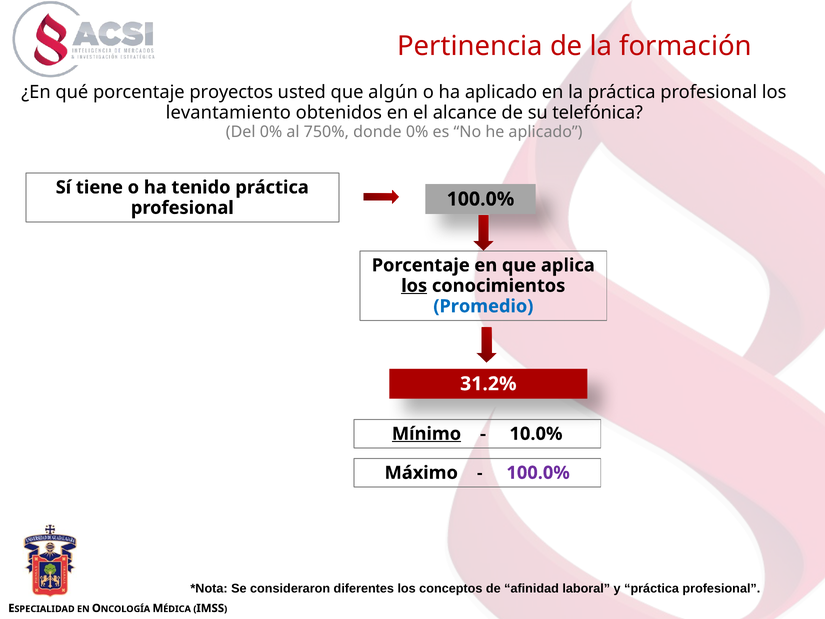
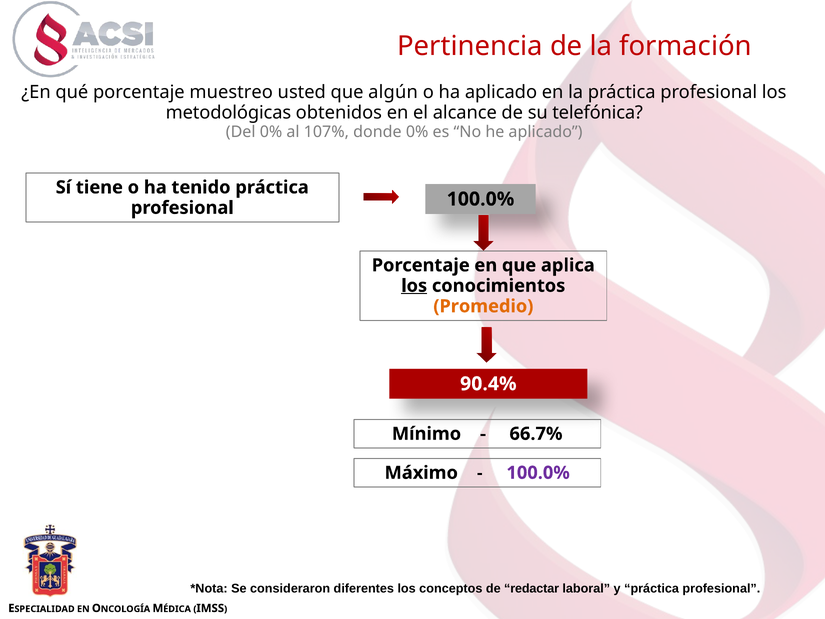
proyectos: proyectos -> muestreo (231, 92)
levantamiento: levantamiento -> metodológicas (228, 113)
750%: 750% -> 107% (326, 132)
Promedio colour: blue -> orange (483, 306)
31.2%: 31.2% -> 90.4% (488, 384)
Mínimo underline: present -> none (427, 434)
10.0%: 10.0% -> 66.7% (536, 434)
afinidad: afinidad -> redactar (532, 588)
